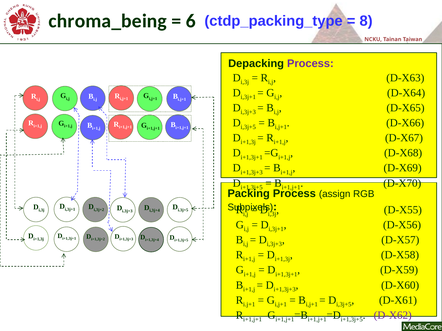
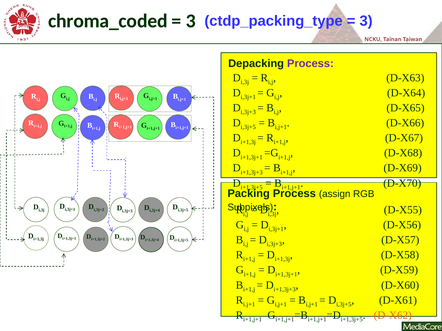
chroma_being: chroma_being -> chroma_coded (108, 21)
6: 6 -> 3 (191, 21)
8: 8 -> 3 (366, 21)
D-X62 colour: purple -> orange (393, 316)
